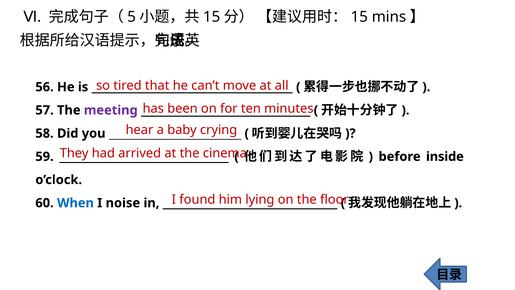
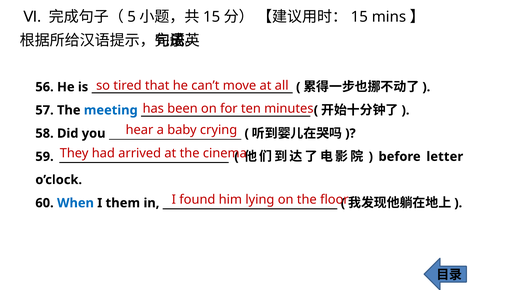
meeting colour: purple -> blue (111, 110)
inside: inside -> letter (445, 156)
noise: noise -> them (123, 203)
